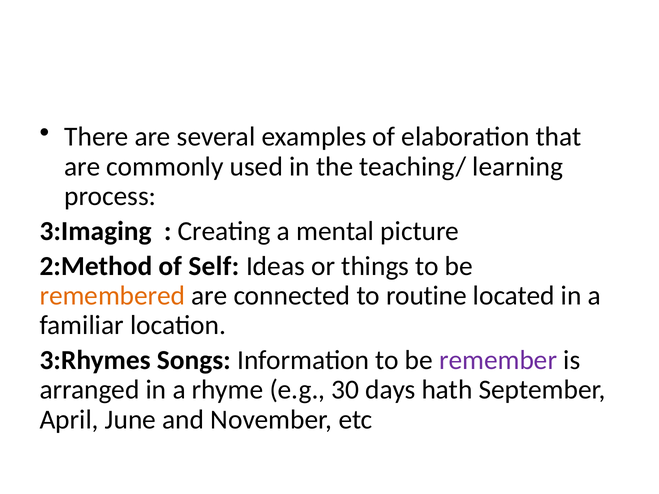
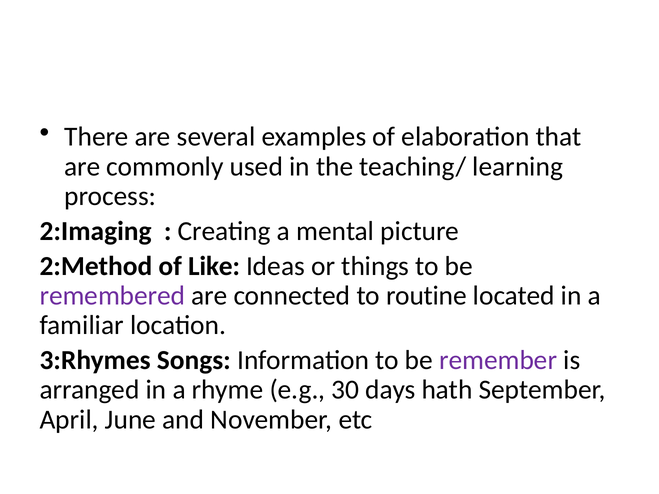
3:Imaging: 3:Imaging -> 2:Imaging (96, 231)
Self: Self -> Like (214, 266)
remembered colour: orange -> purple (112, 296)
